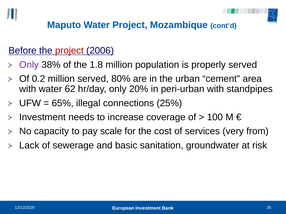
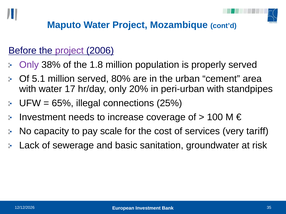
project colour: red -> purple (69, 51)
0.2: 0.2 -> 5.1 (38, 79)
62: 62 -> 17 (70, 89)
from: from -> tariff (257, 132)
